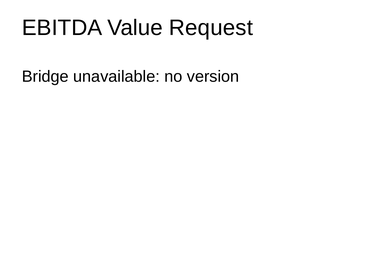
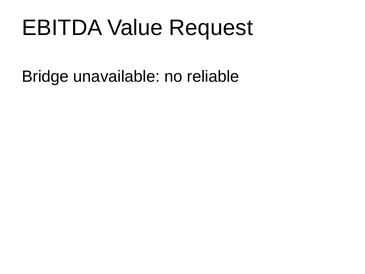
version: version -> reliable (213, 77)
